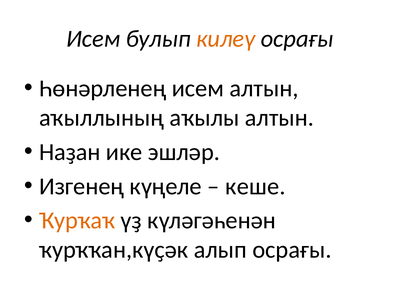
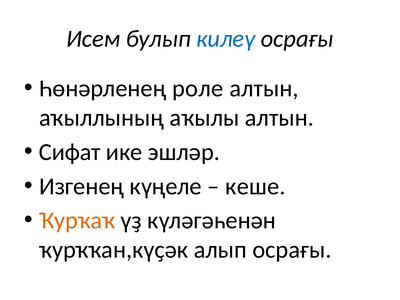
килеү colour: orange -> blue (226, 39)
Һөнәрленең исем: исем -> роле (198, 88)
Наҙан: Наҙан -> Сифат (70, 152)
